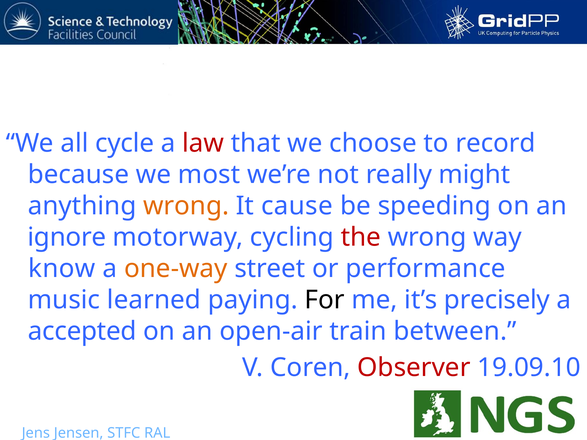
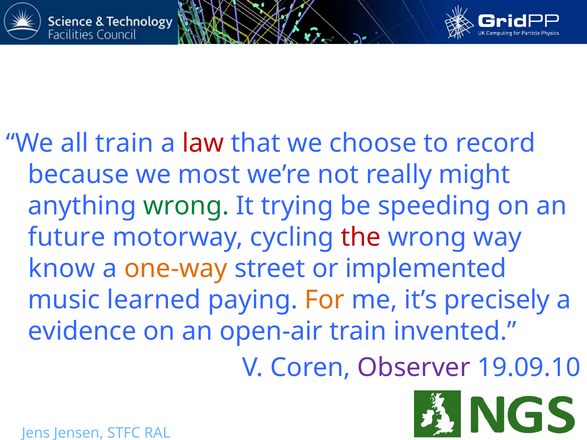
all cycle: cycle -> train (125, 143)
wrong colour: orange -> green (186, 206)
cause: cause -> trying (297, 206)
ignore: ignore -> future (67, 237)
performance: performance -> implemented (426, 269)
For colour: black -> orange (325, 300)
accepted: accepted -> evidence (82, 331)
between: between -> invented (455, 331)
Observer colour: red -> purple (414, 368)
